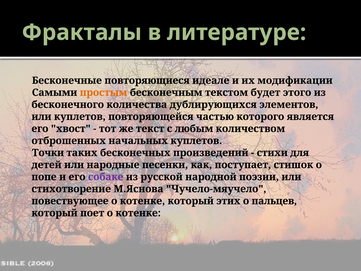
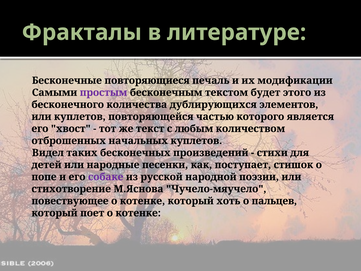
идеале: идеале -> печаль (211, 80)
простым colour: orange -> purple (104, 92)
Точки: Точки -> Видел (48, 153)
этих: этих -> хоть (228, 201)
